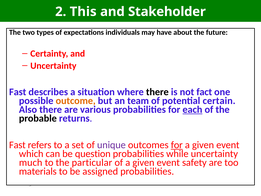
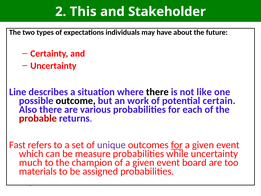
Fast: Fast -> Line (18, 92)
fact: fact -> like (204, 92)
outcome colour: orange -> black (76, 101)
team: team -> work (138, 101)
each underline: present -> none (192, 109)
probable colour: black -> red (38, 118)
question: question -> measure (93, 154)
particular: particular -> champion (92, 162)
safety: safety -> board (194, 162)
